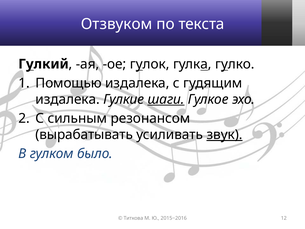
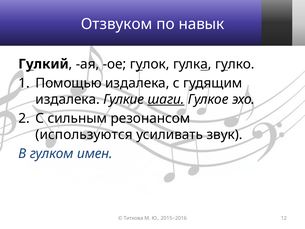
текста: текста -> навык (201, 24)
вырабатывать: вырабатывать -> используются (84, 134)
звук underline: present -> none (225, 134)
было: было -> имен (95, 153)
